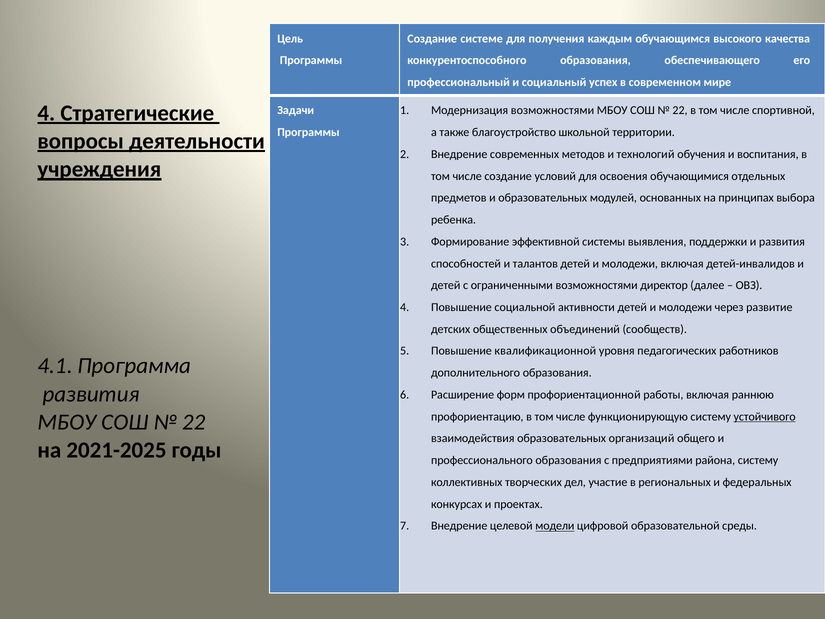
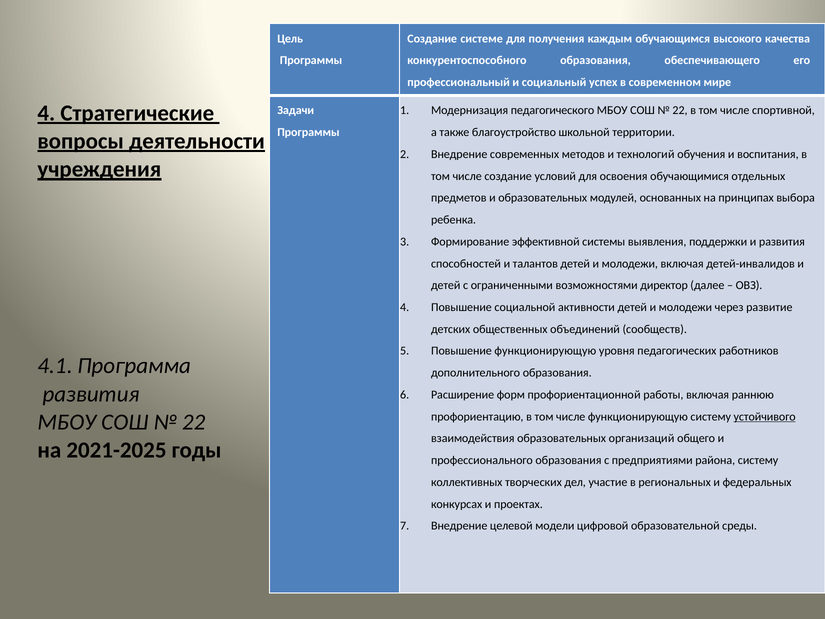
Модернизация возможностями: возможностями -> педагогического (553, 110)
Повышение квалификационной: квалификационной -> функционирующую (545, 351)
модели underline: present -> none (555, 526)
